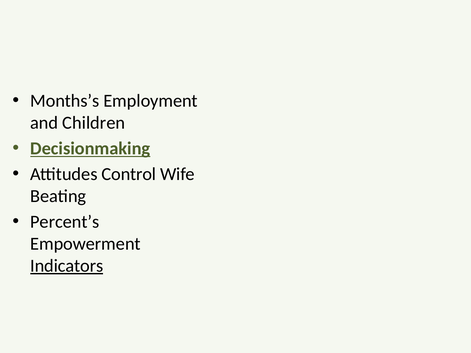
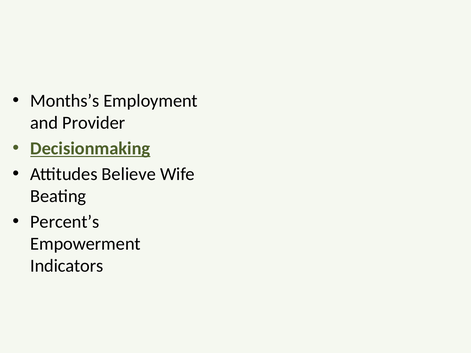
Children: Children -> Provider (94, 123)
Control: Control -> Believe (129, 174)
Indicators underline: present -> none (67, 266)
